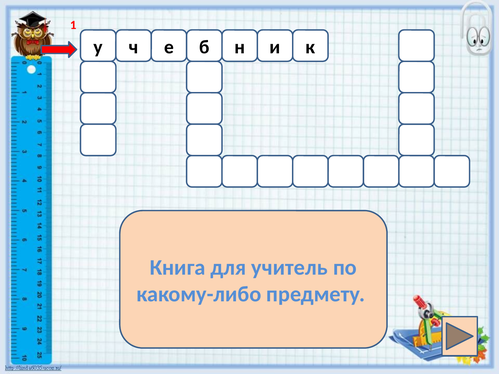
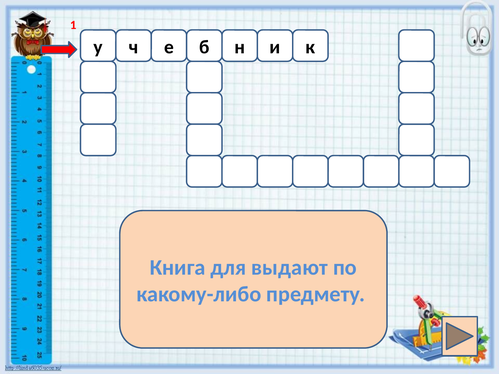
учитель: учитель -> выдают (289, 268)
